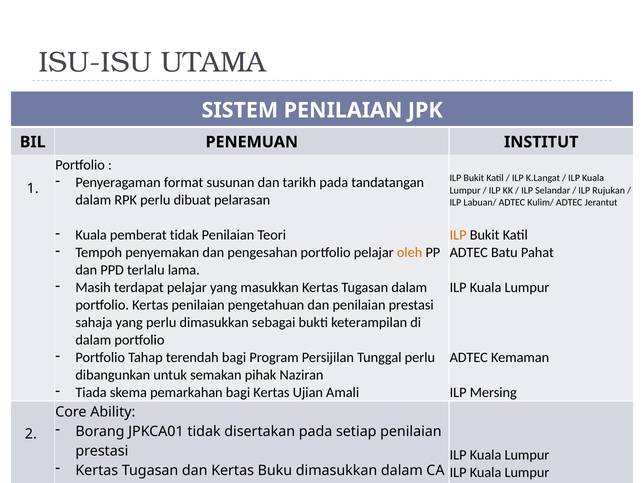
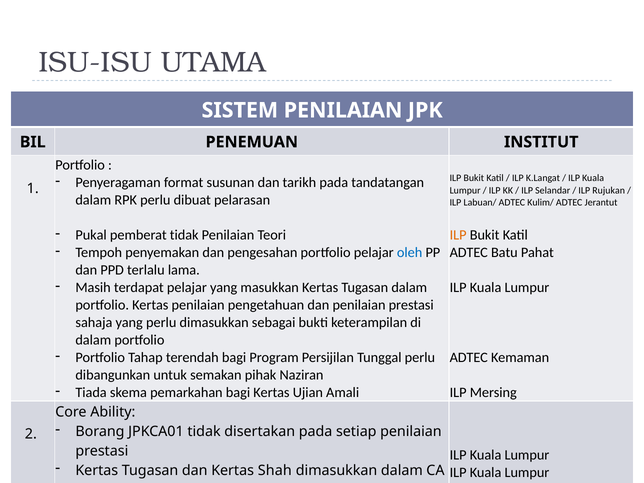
Kuala: Kuala -> Pukal (91, 235)
oleh colour: orange -> blue (410, 252)
Buku: Buku -> Shah (275, 470)
